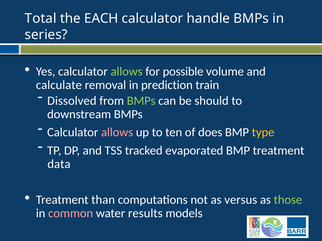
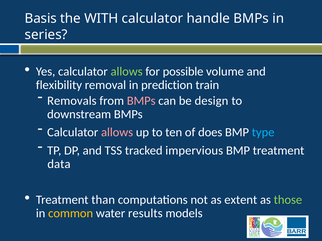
Total: Total -> Basis (41, 19)
EACH: EACH -> WITH (101, 19)
calculate: calculate -> flexibility (59, 85)
Dissolved: Dissolved -> Removals (72, 101)
BMPs colour: light green -> pink (141, 101)
should: should -> design (211, 101)
type colour: yellow -> light blue (263, 133)
evaporated: evaporated -> impervious (194, 151)
versus: versus -> extent (241, 200)
common colour: pink -> yellow (71, 214)
